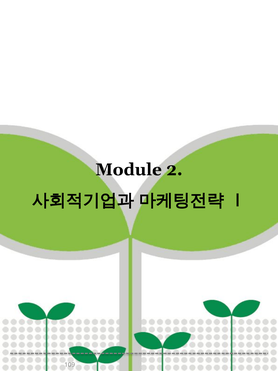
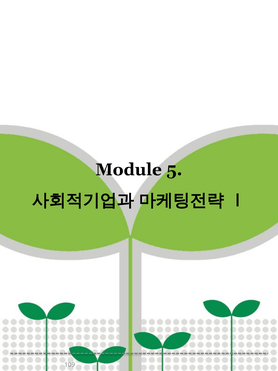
2: 2 -> 5 (174, 169)
